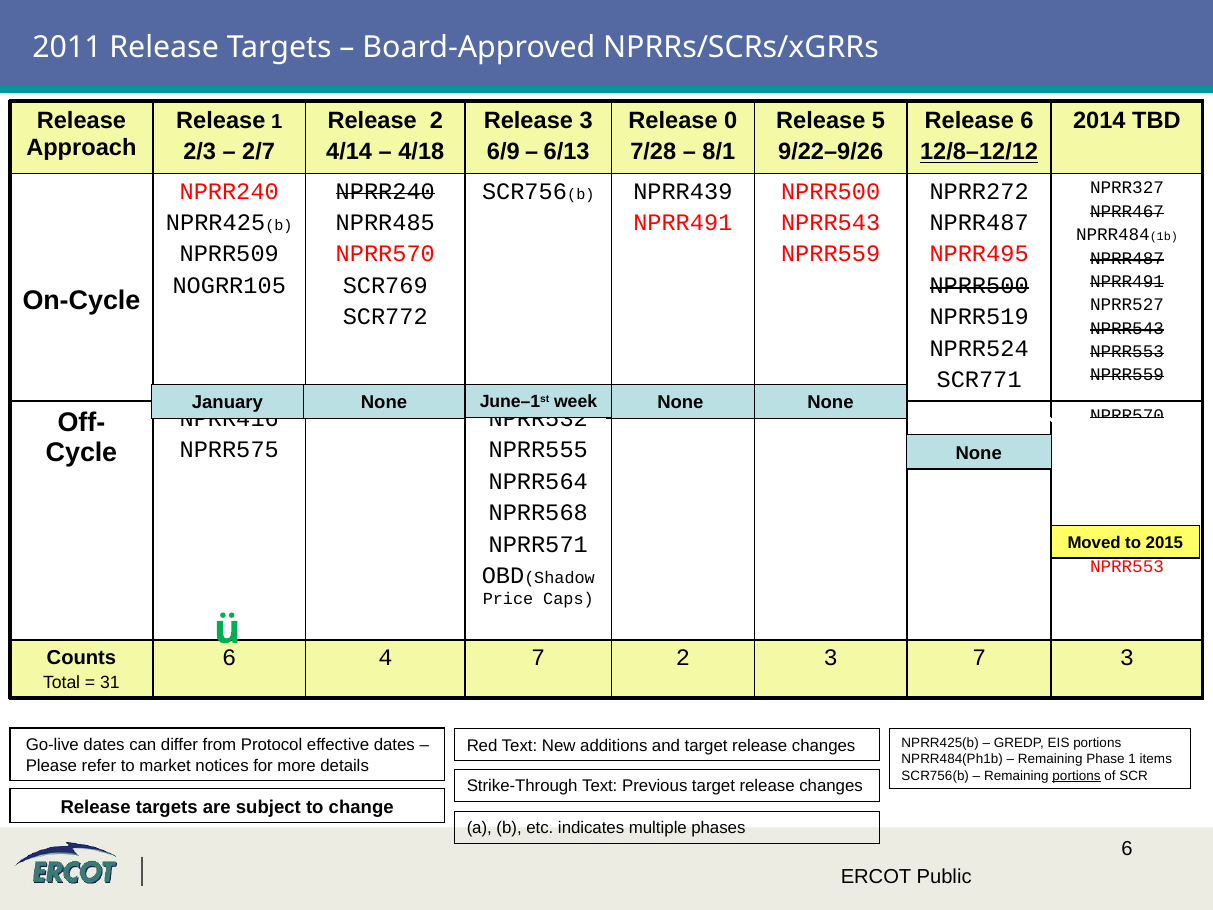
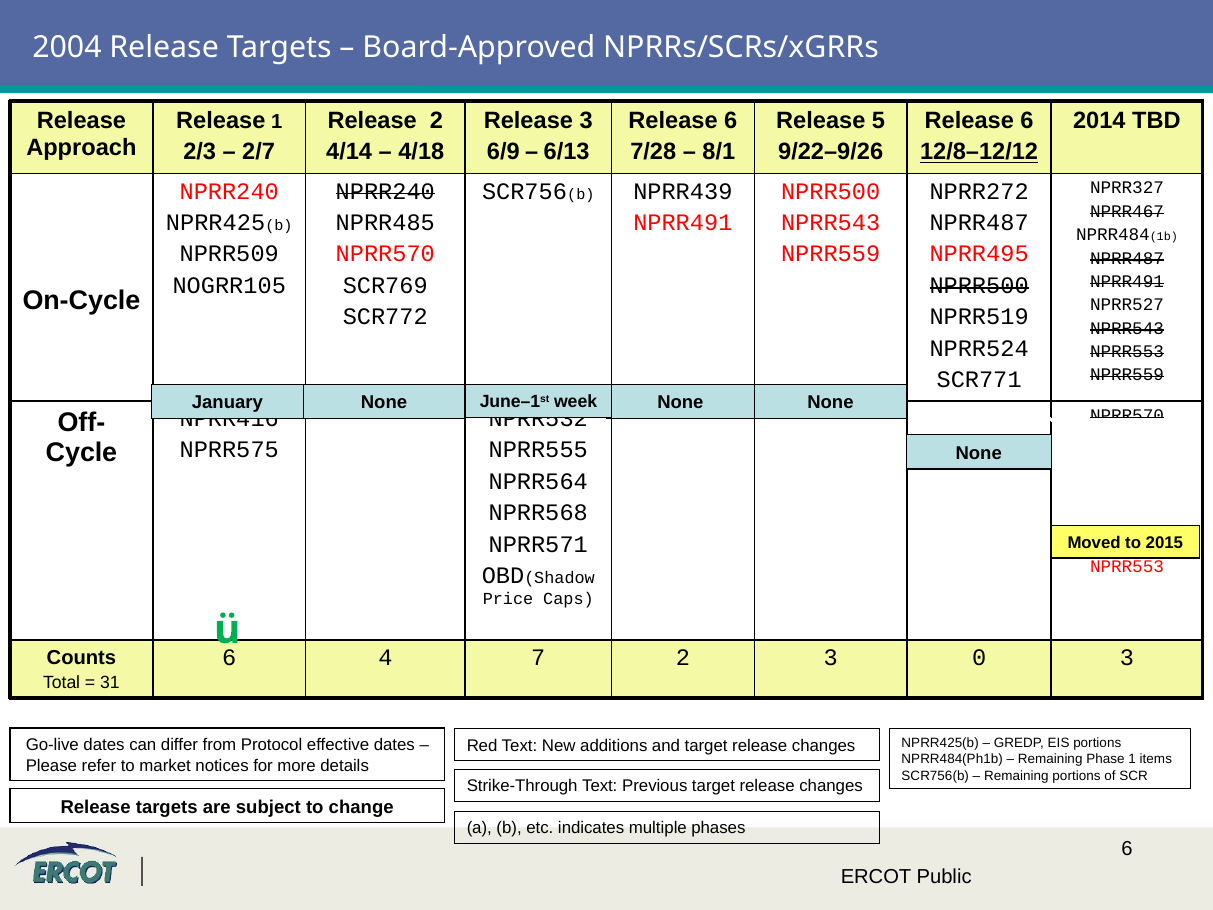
2011: 2011 -> 2004 (67, 48)
0: 0 -> 6 (731, 121)
3 7: 7 -> 0 (979, 658)
portions underline: present -> none (1077, 775)
